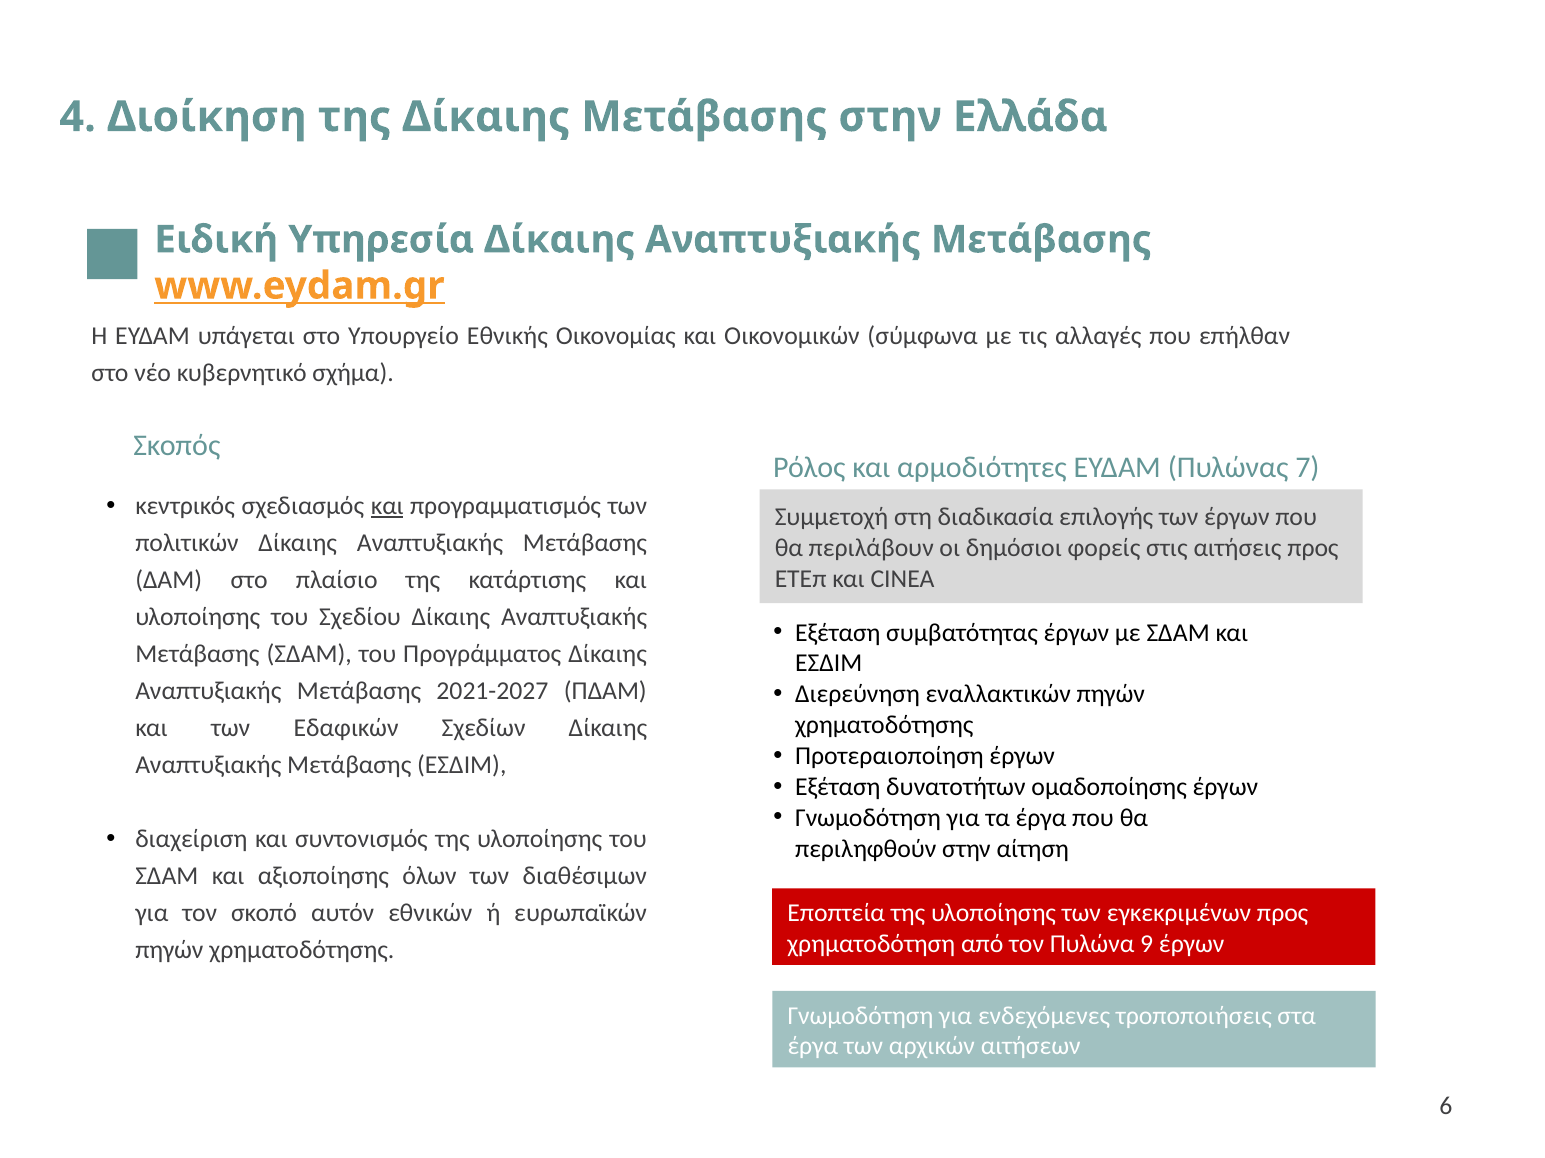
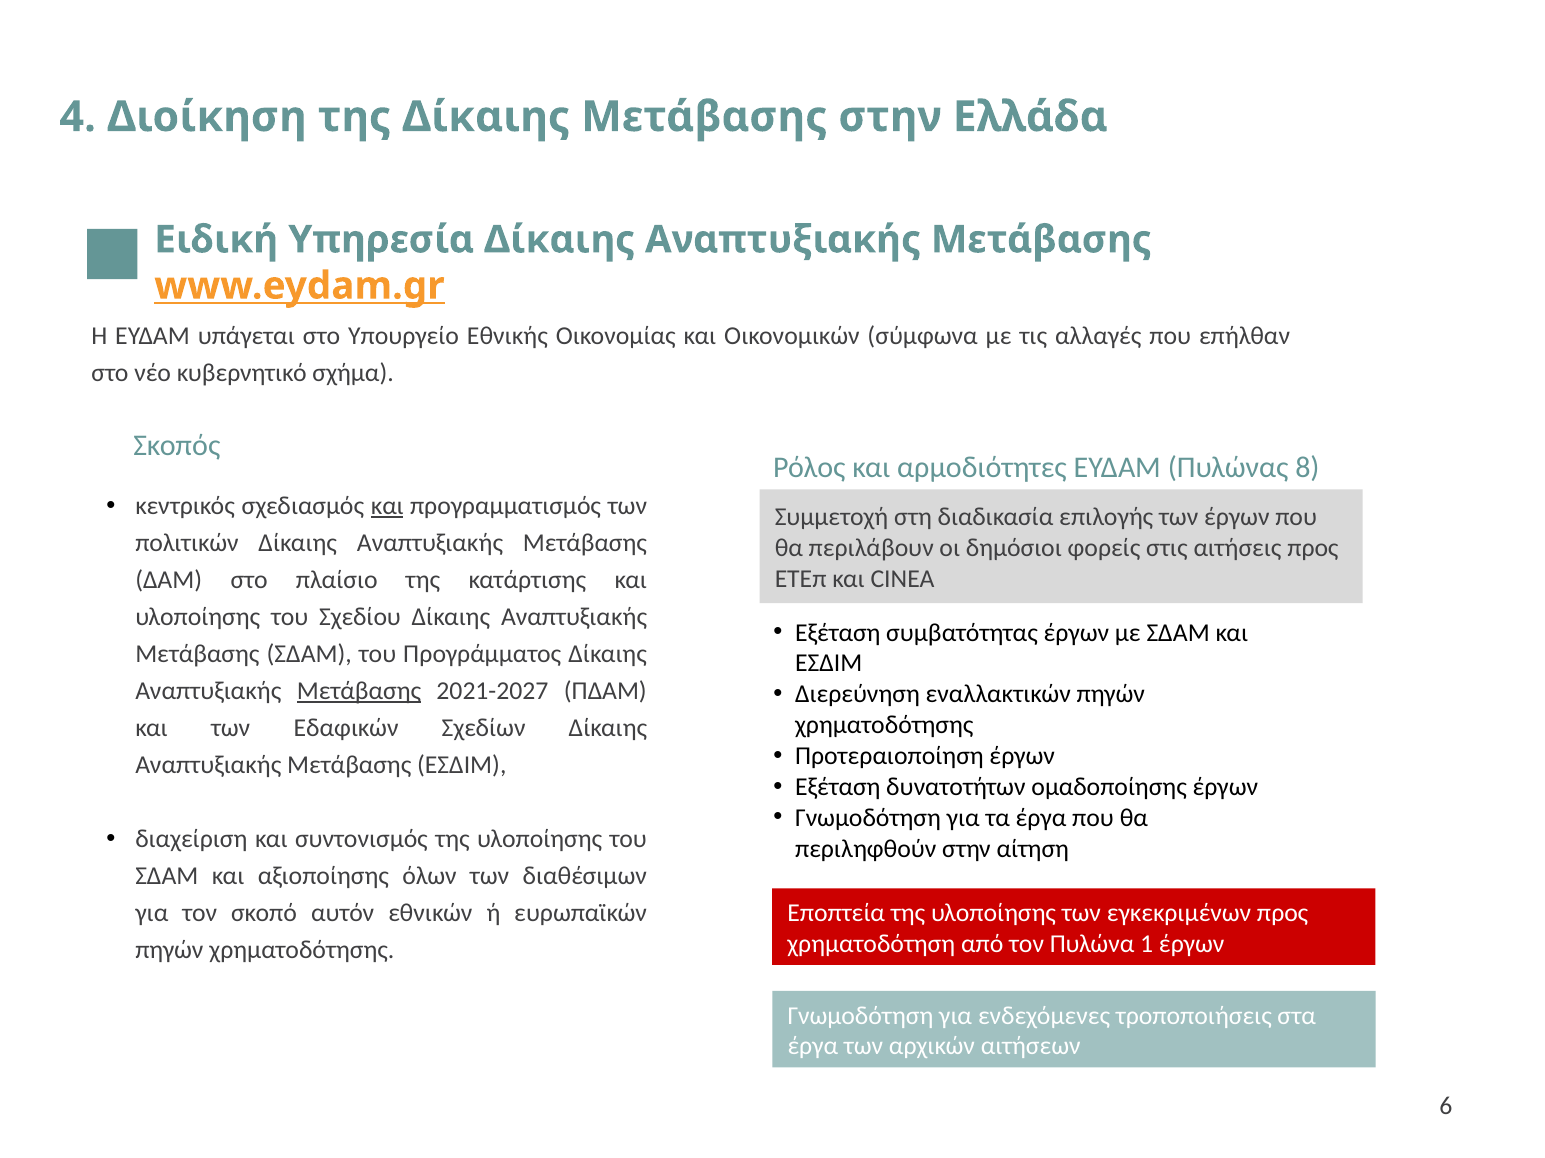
7: 7 -> 8 (1307, 468)
Μετάβασης underline: none -> present (359, 692)
9: 9 -> 1 (1147, 944)
